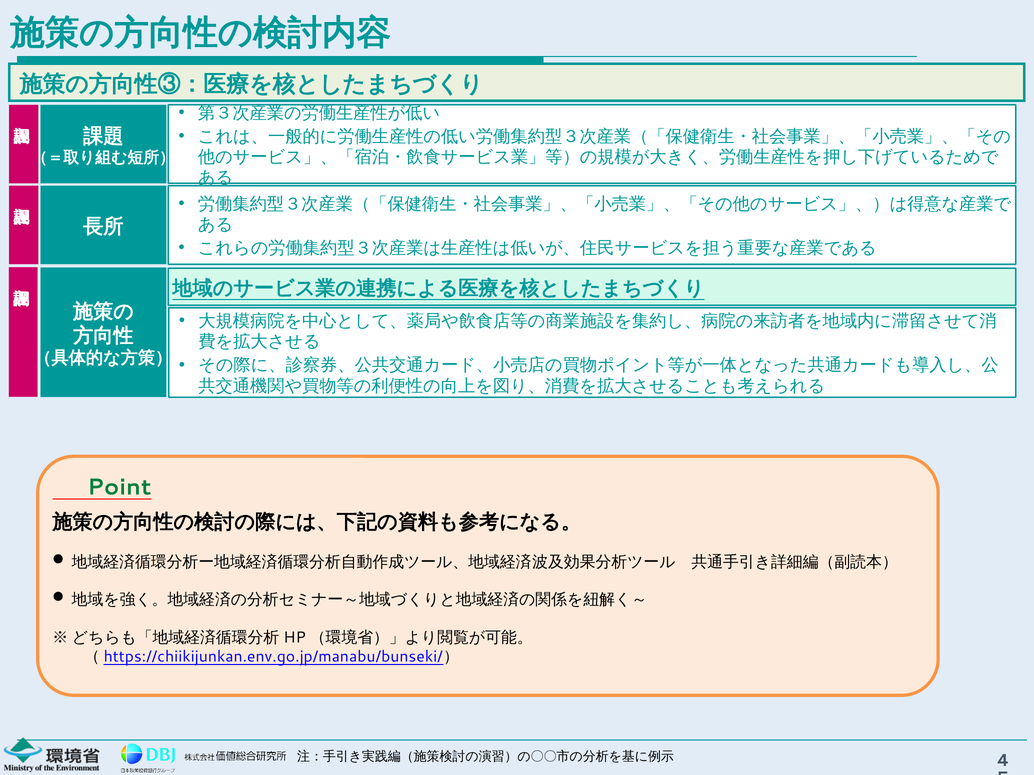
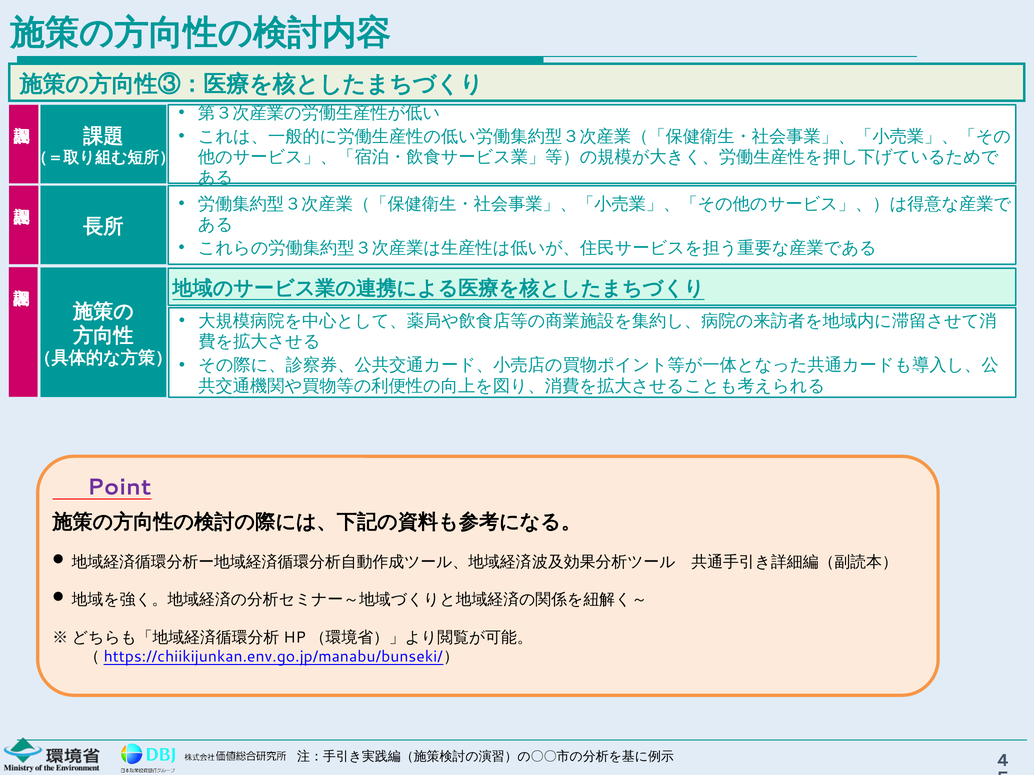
Point colour: green -> purple (119, 488)
